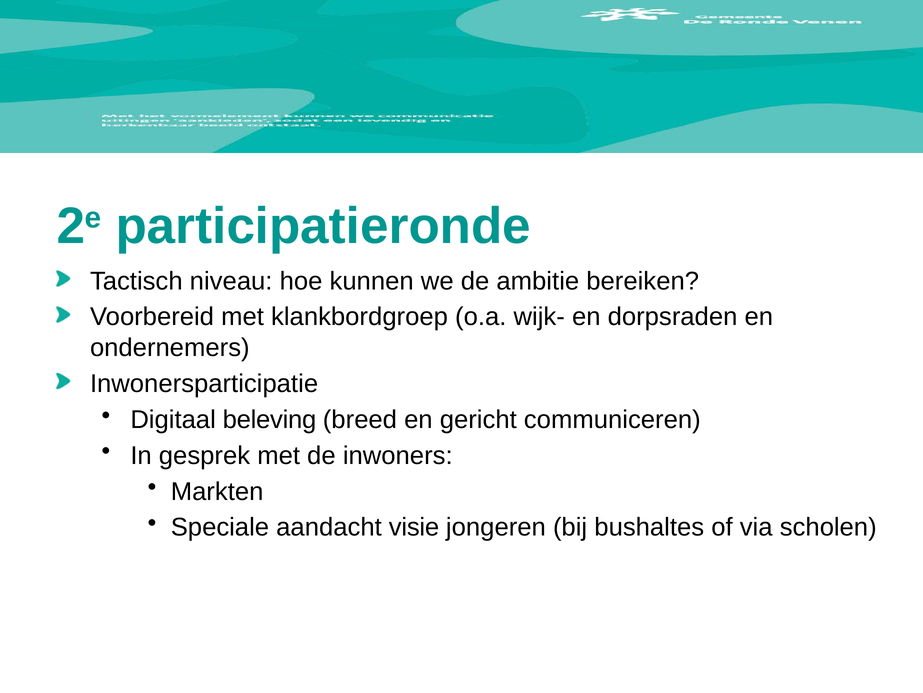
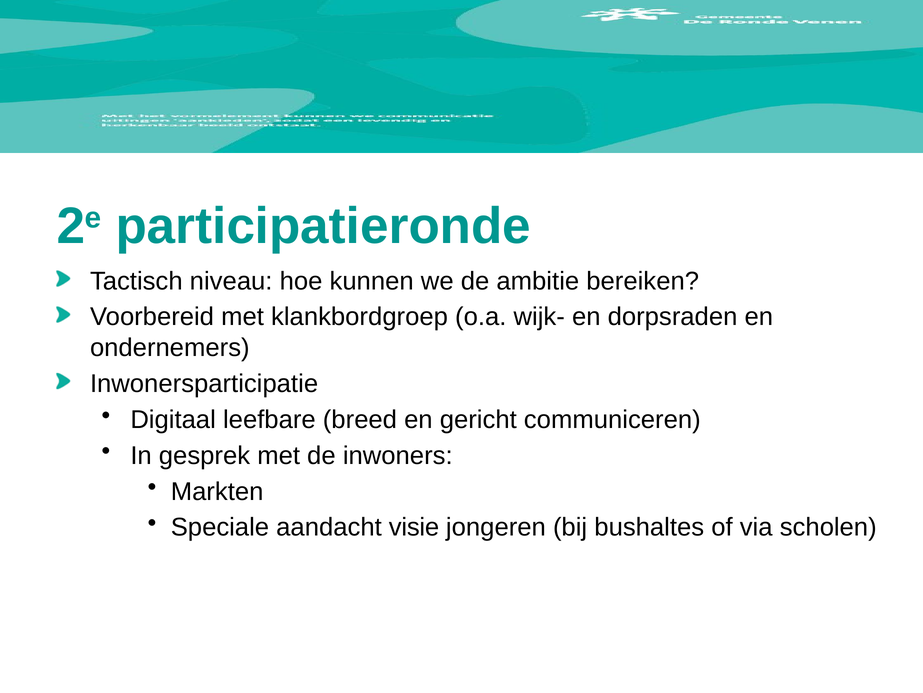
beleving: beleving -> leefbare (269, 419)
